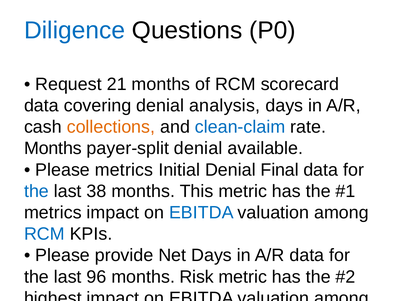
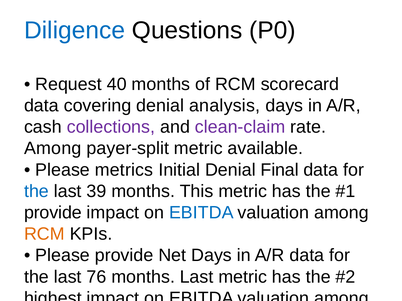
21: 21 -> 40 (117, 84)
collections colour: orange -> purple (111, 127)
clean-claim colour: blue -> purple (240, 127)
Months: Months -> Among (53, 149)
payer-split denial: denial -> metric (198, 149)
38: 38 -> 39 (97, 192)
metrics: metrics -> provide (53, 213)
RCM colour: blue -> orange (44, 234)
96: 96 -> 76 (97, 277)
months Risk: Risk -> Last (197, 277)
